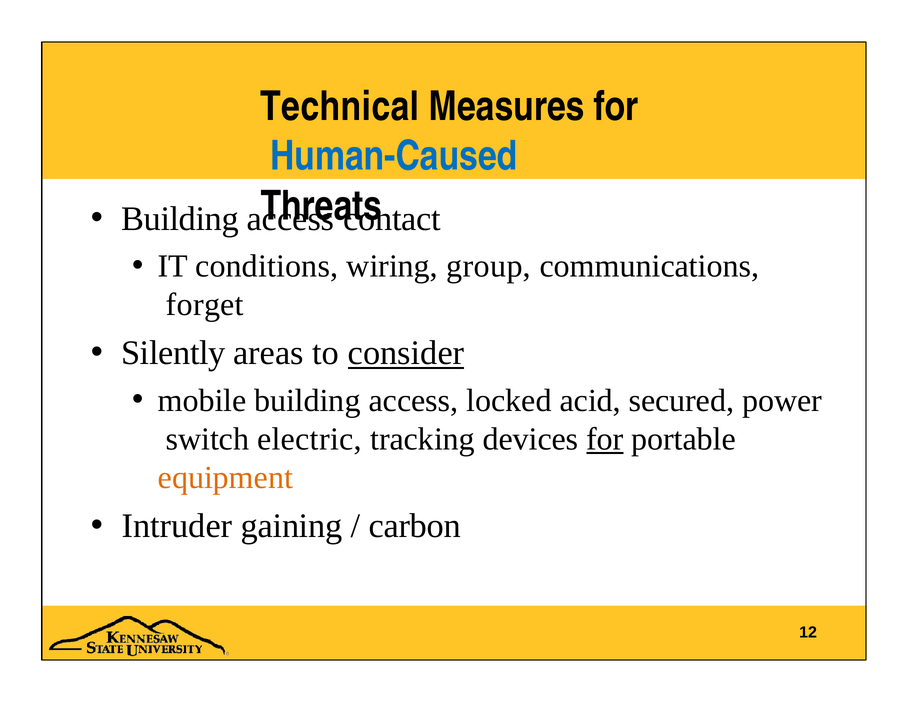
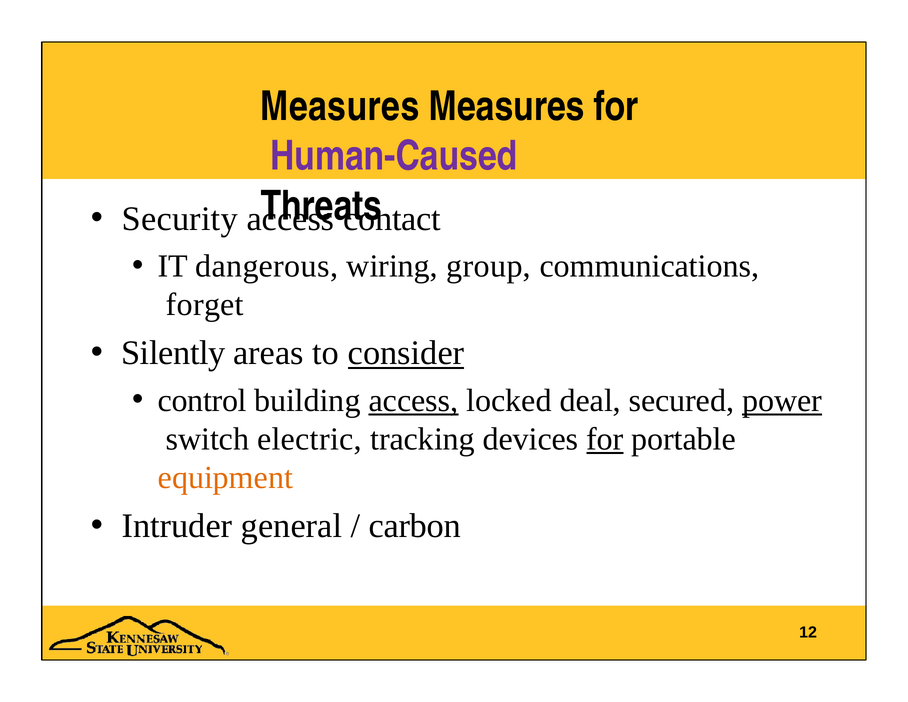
Technical: Technical -> Measures (340, 107)
Human-Caused colour: blue -> purple (394, 156)
Building: Building -> Security (180, 219)
conditions: conditions -> dangerous (267, 266)
mobile: mobile -> control (202, 400)
access underline: none -> present (413, 400)
acid: acid -> deal (590, 400)
power underline: none -> present (782, 400)
gaining: gaining -> general (291, 526)
